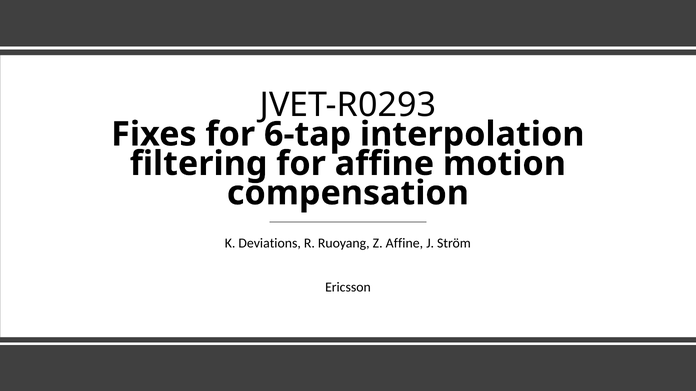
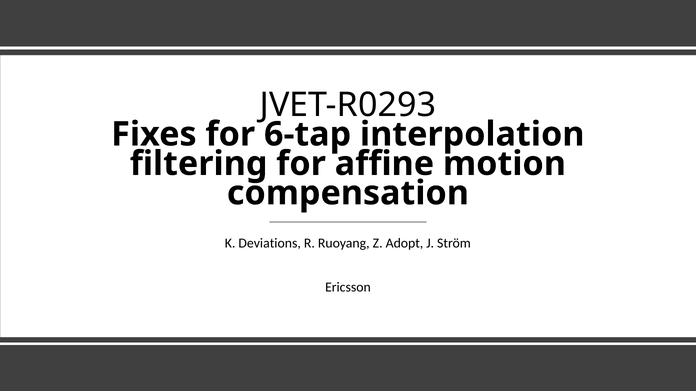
Z Affine: Affine -> Adopt (405, 244)
